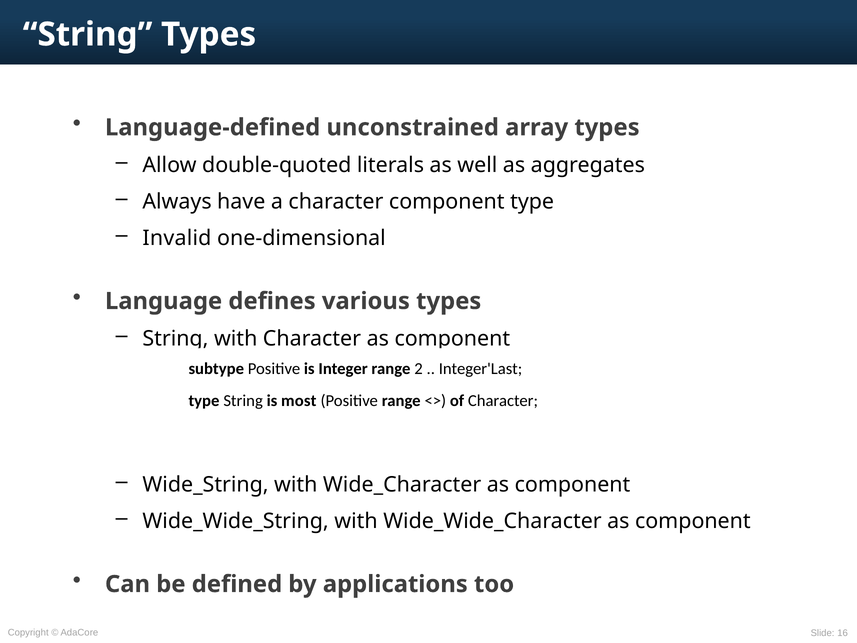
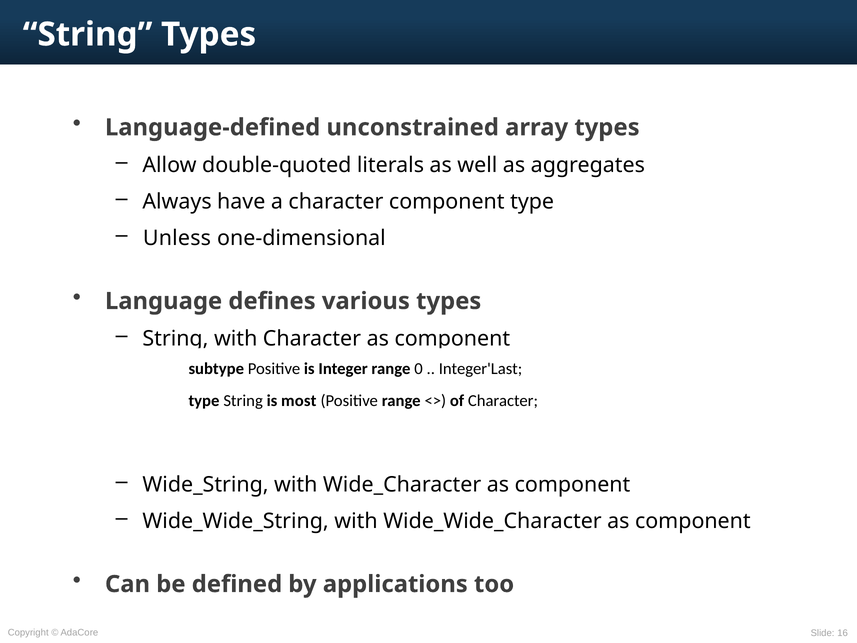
Invalid: Invalid -> Unless (177, 238)
2: 2 -> 0 (419, 368)
